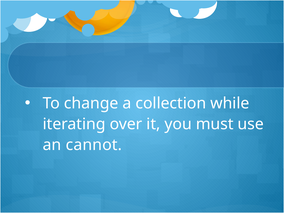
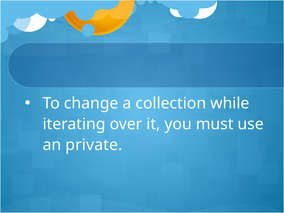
cannot: cannot -> private (94, 145)
